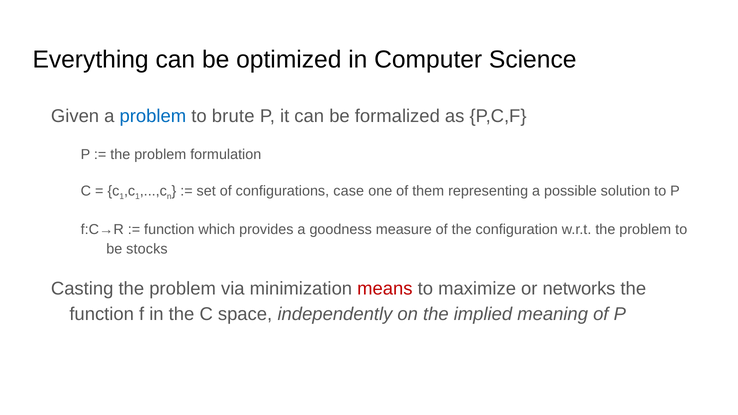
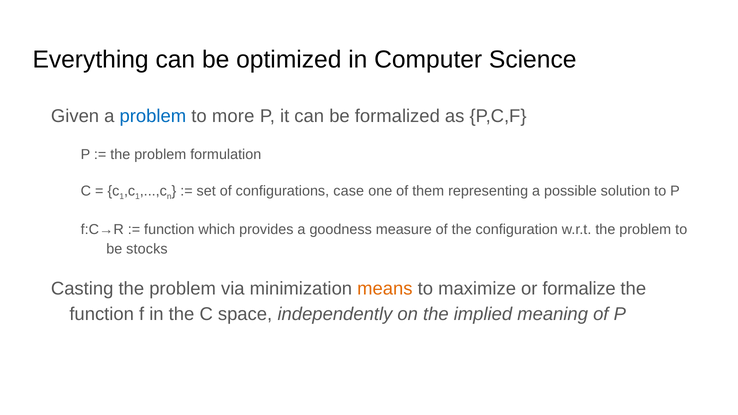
brute: brute -> more (233, 116)
means colour: red -> orange (385, 289)
networks: networks -> formalize (579, 289)
